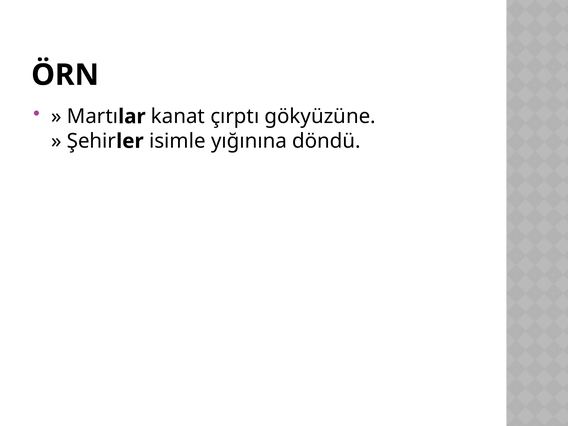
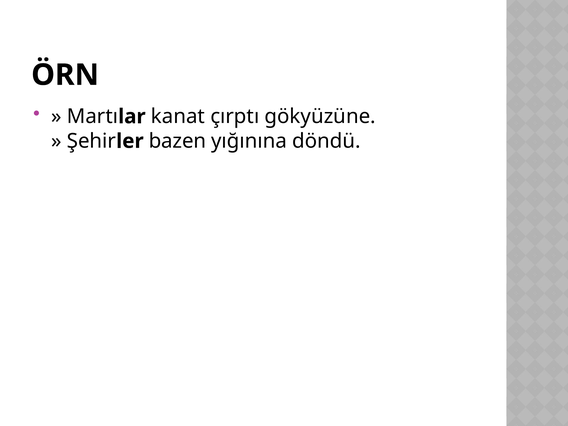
isimle: isimle -> bazen (177, 141)
